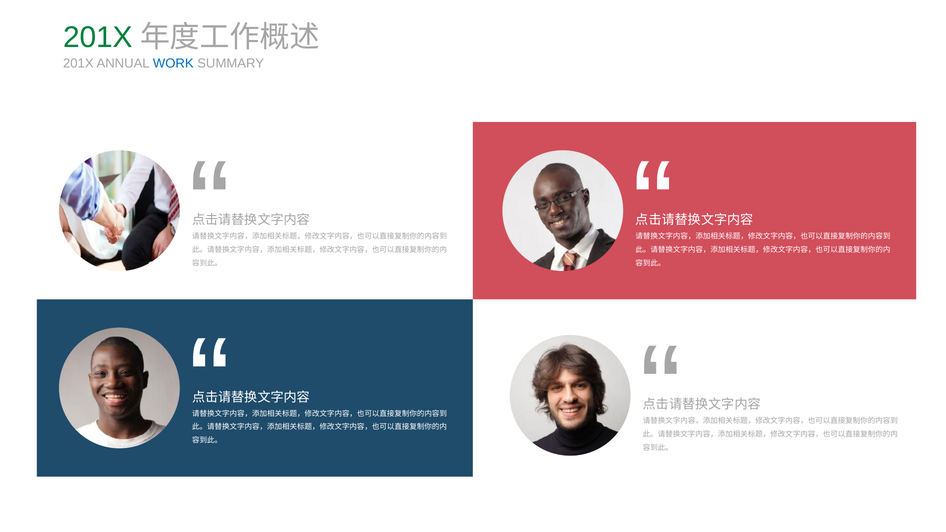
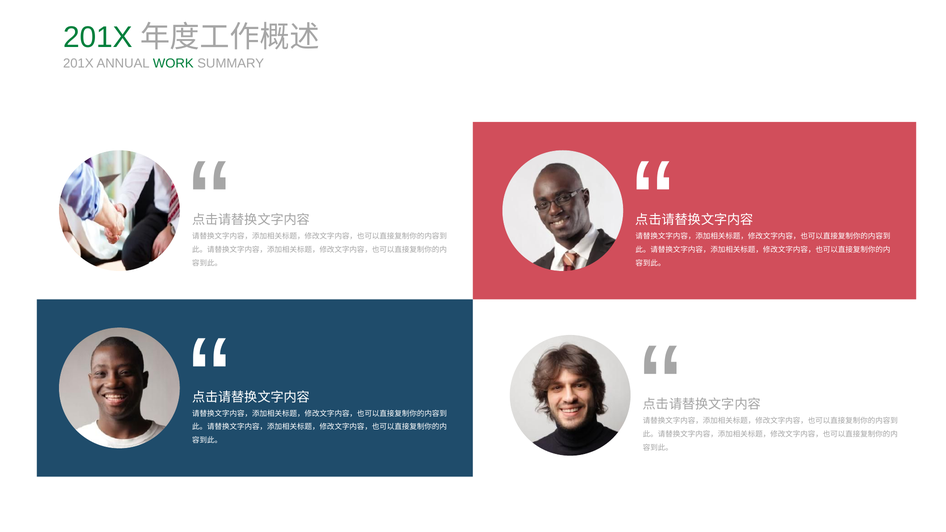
WORK colour: blue -> green (173, 63)
